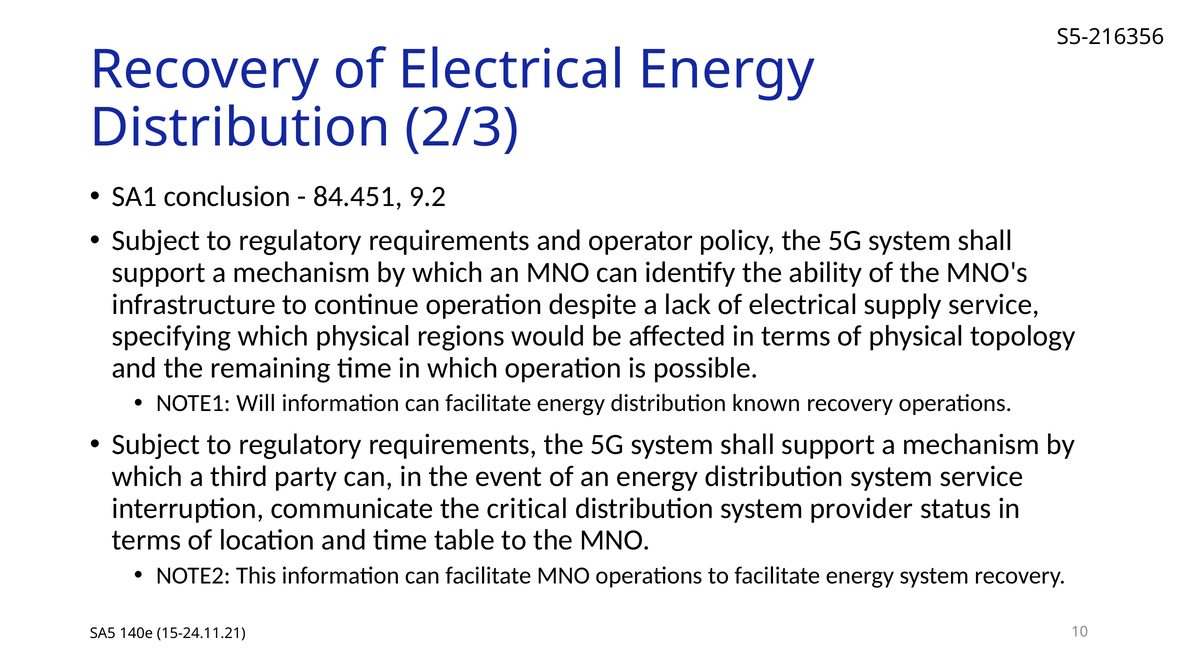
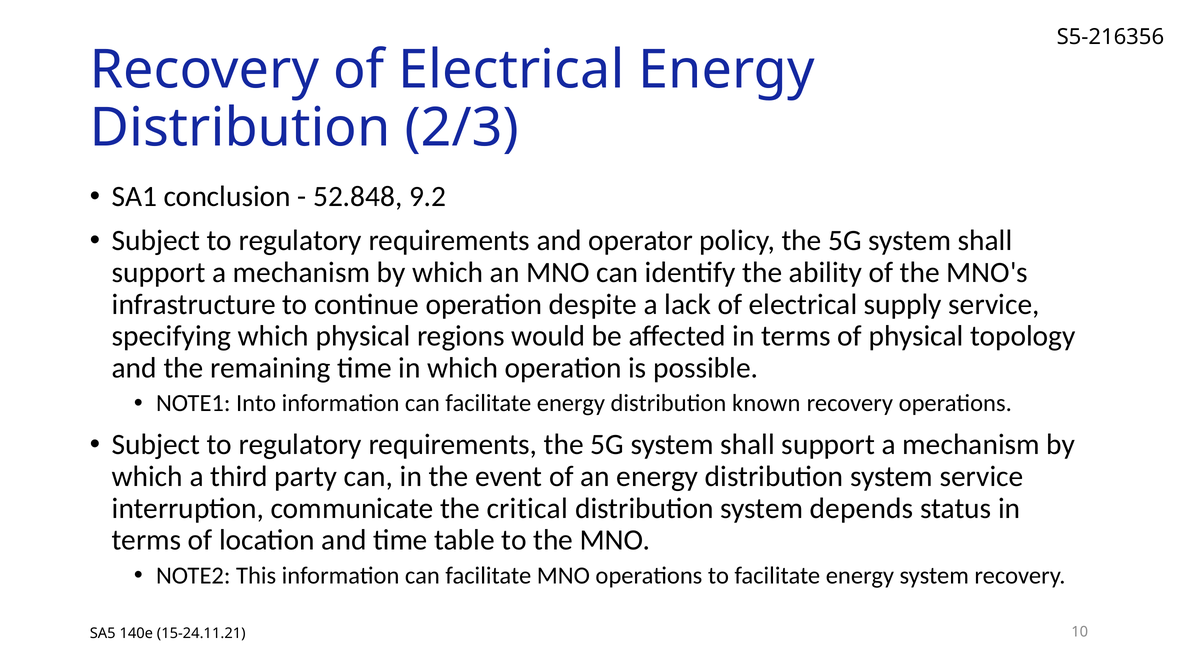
84.451: 84.451 -> 52.848 (358, 197)
Will: Will -> Into (256, 403)
provider: provider -> depends (862, 508)
